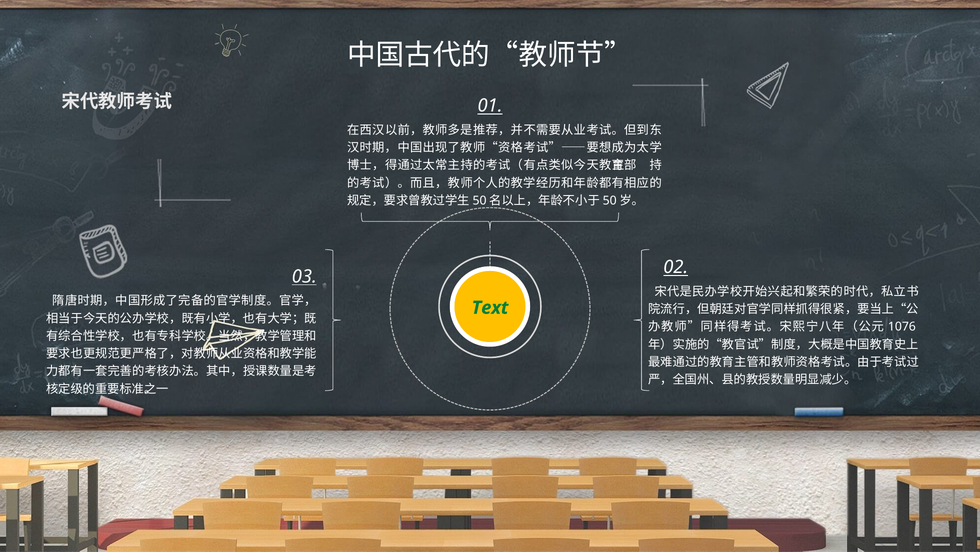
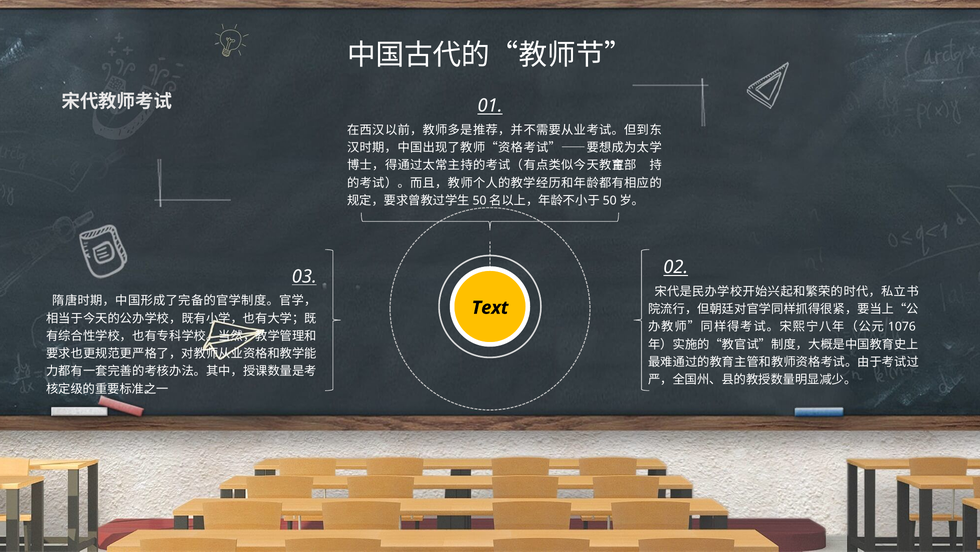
Text colour: green -> black (490, 307)
